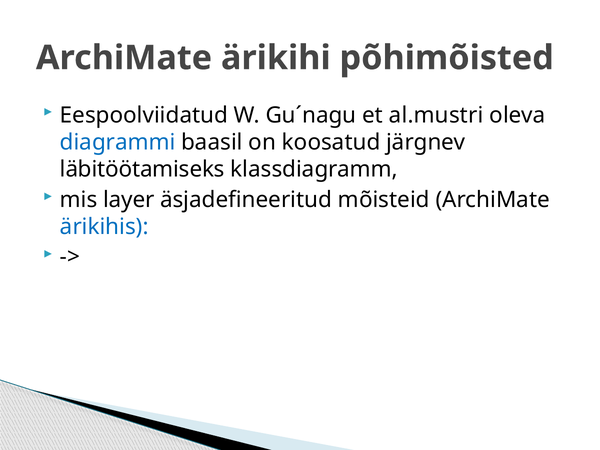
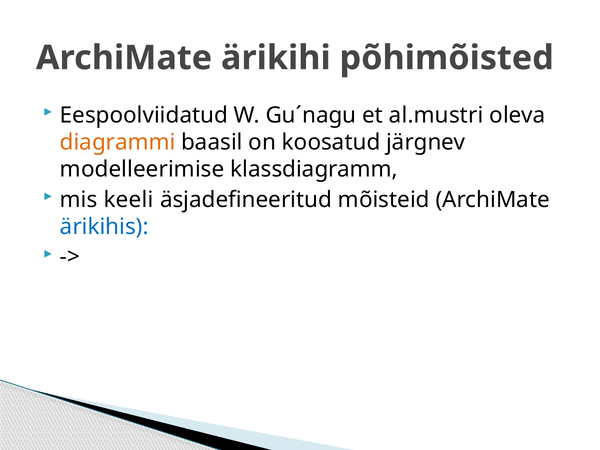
diagrammi colour: blue -> orange (118, 142)
läbitöötamiseks: läbitöötamiseks -> modelleerimise (142, 169)
layer: layer -> keeli (129, 200)
